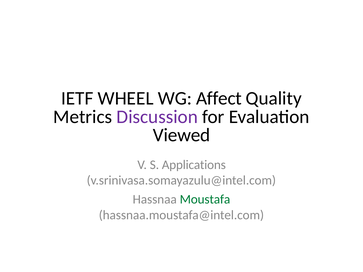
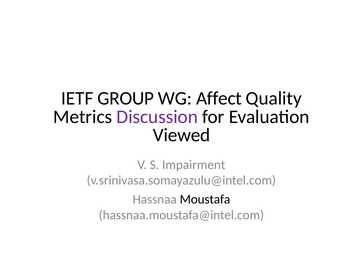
WHEEL: WHEEL -> GROUP (126, 98)
Applications: Applications -> Impairment (194, 165)
Moustafa colour: green -> black (205, 200)
